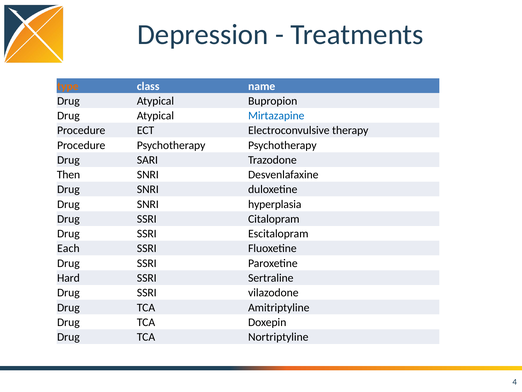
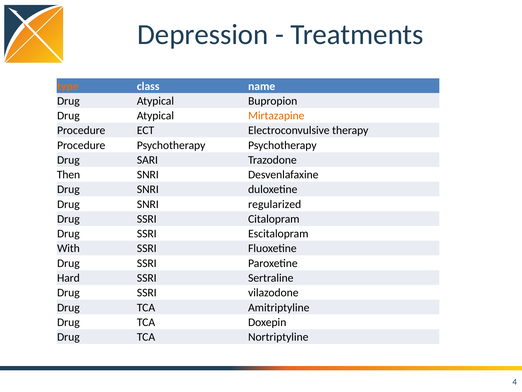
Mirtazapine colour: blue -> orange (276, 116)
hyperplasia: hyperplasia -> regularized (275, 204)
Each: Each -> With (68, 248)
